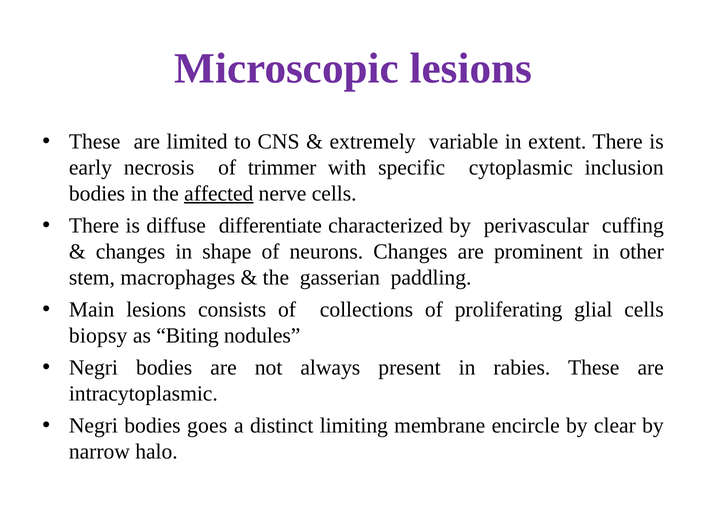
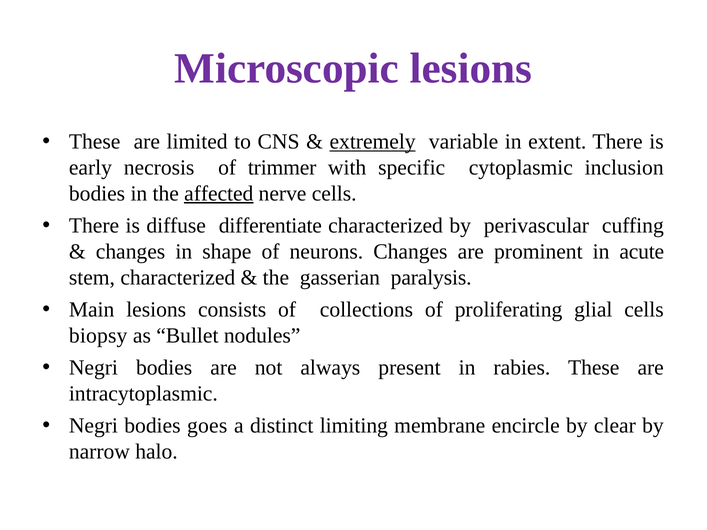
extremely underline: none -> present (373, 142)
other: other -> acute (642, 252)
stem macrophages: macrophages -> characterized (178, 278)
paddling: paddling -> paralysis (431, 278)
Biting: Biting -> Bullet (187, 336)
